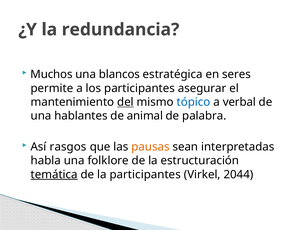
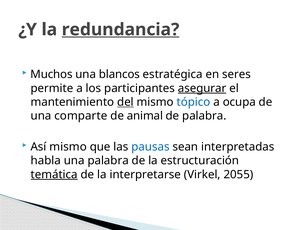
redundancia underline: none -> present (121, 30)
asegurar underline: none -> present (202, 88)
verbal: verbal -> ocupa (239, 102)
hablantes: hablantes -> comparte (81, 116)
Así rasgos: rasgos -> mismo (68, 147)
pausas colour: orange -> blue (150, 147)
una folklore: folklore -> palabra (108, 161)
la participantes: participantes -> interpretarse (145, 175)
2044: 2044 -> 2055 (238, 175)
